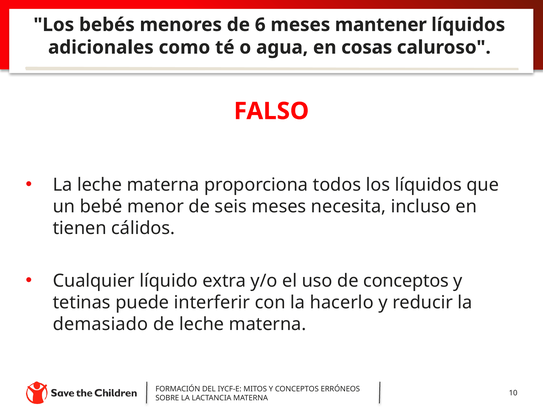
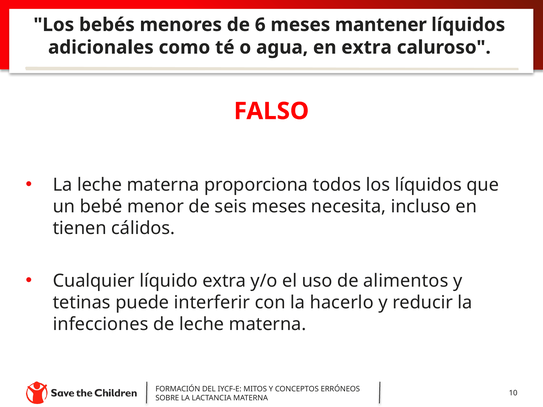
en cosas: cosas -> extra (367, 47)
de conceptos: conceptos -> alimentos (406, 281)
demasiado: demasiado -> infecciones (101, 324)
